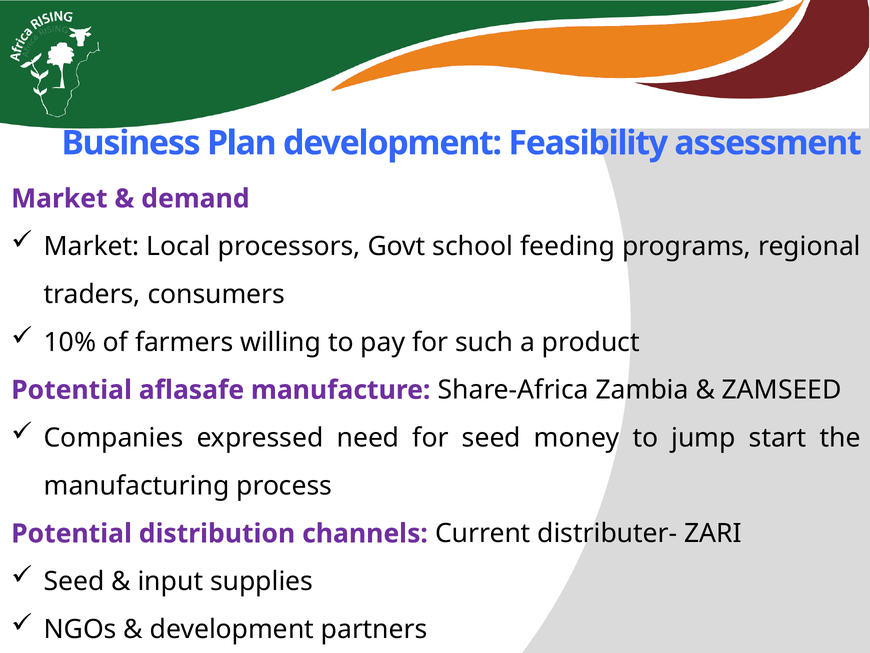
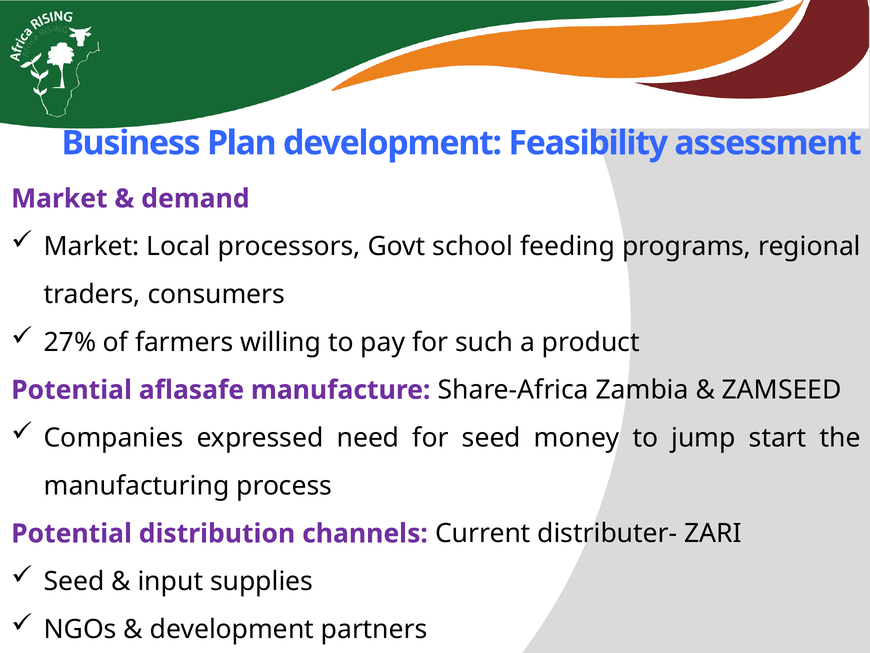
10%: 10% -> 27% (70, 342)
